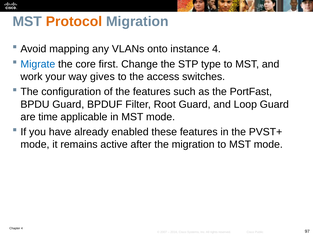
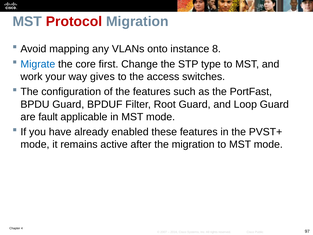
Protocol colour: orange -> red (74, 21)
instance 4: 4 -> 8 (217, 49)
time: time -> fault (48, 117)
